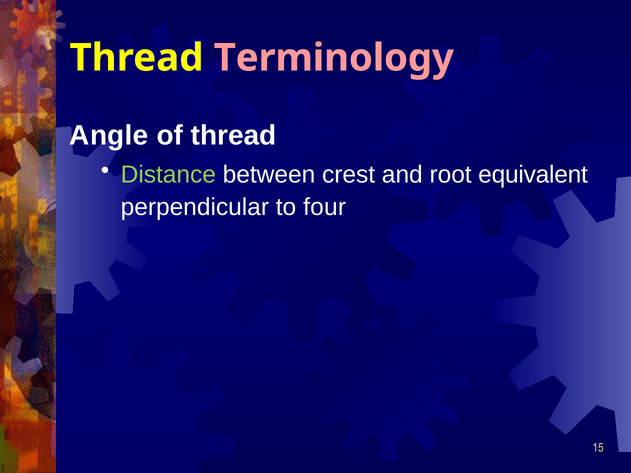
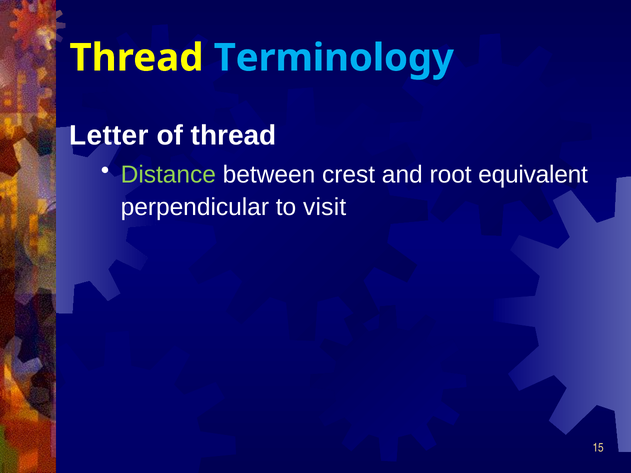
Terminology colour: pink -> light blue (334, 58)
Angle: Angle -> Letter (109, 136)
four: four -> visit (325, 207)
